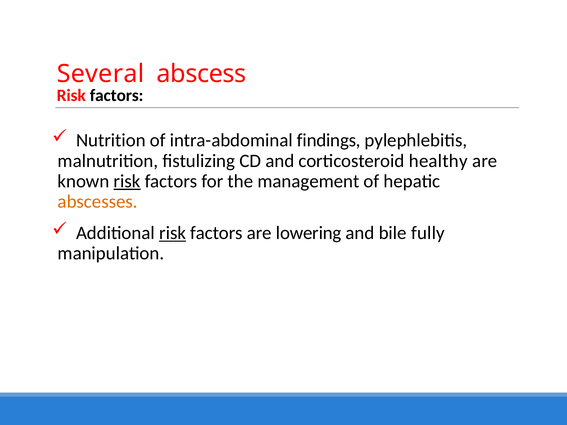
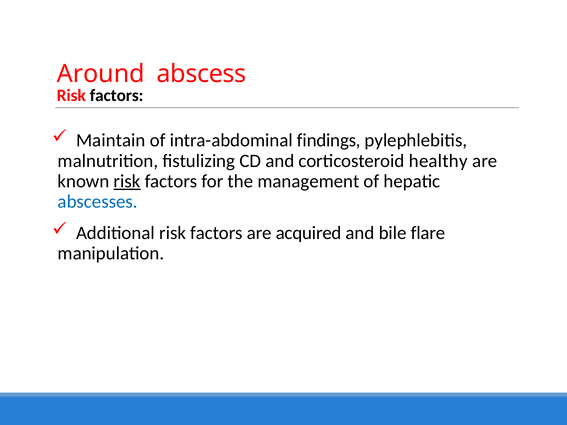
Several: Several -> Around (101, 74)
Nutrition: Nutrition -> Maintain (111, 141)
abscesses colour: orange -> blue (98, 202)
risk underline: present -> none (173, 233)
lowering: lowering -> acquired (309, 233)
fully: fully -> flare (428, 233)
